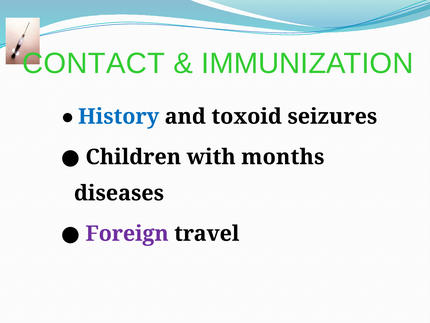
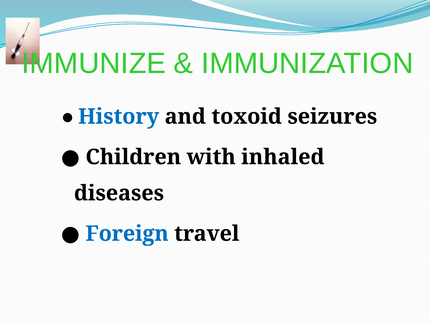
CONTACT: CONTACT -> IMMUNIZE (94, 63)
months: months -> inhaled (283, 157)
Foreign colour: purple -> blue (127, 233)
